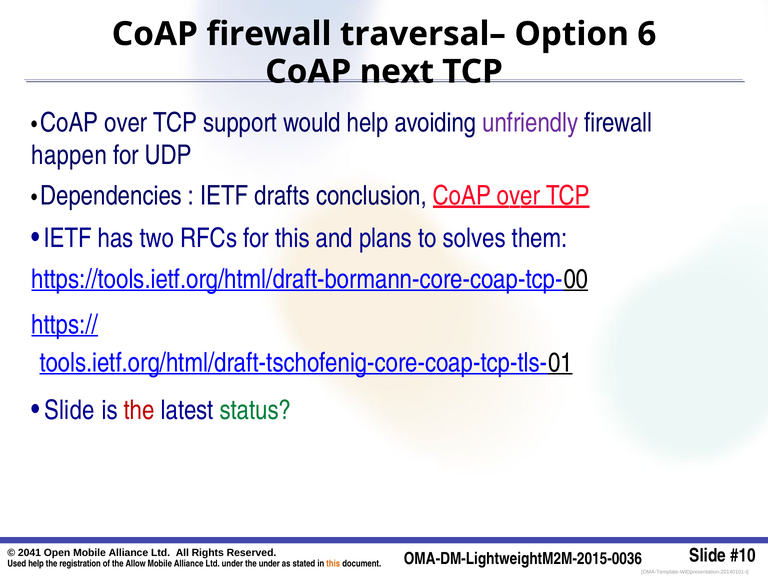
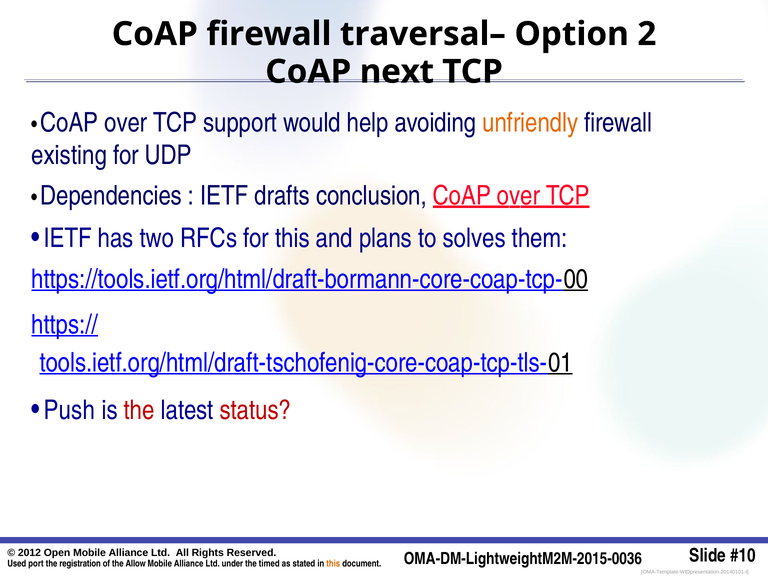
6: 6 -> 2 (647, 34)
unfriendly colour: purple -> orange (530, 123)
happen: happen -> existing (69, 155)
Slide: Slide -> Push (69, 411)
status colour: green -> red (255, 411)
2041: 2041 -> 2012 (29, 553)
Used help: help -> port (36, 564)
the under: under -> timed (269, 564)
